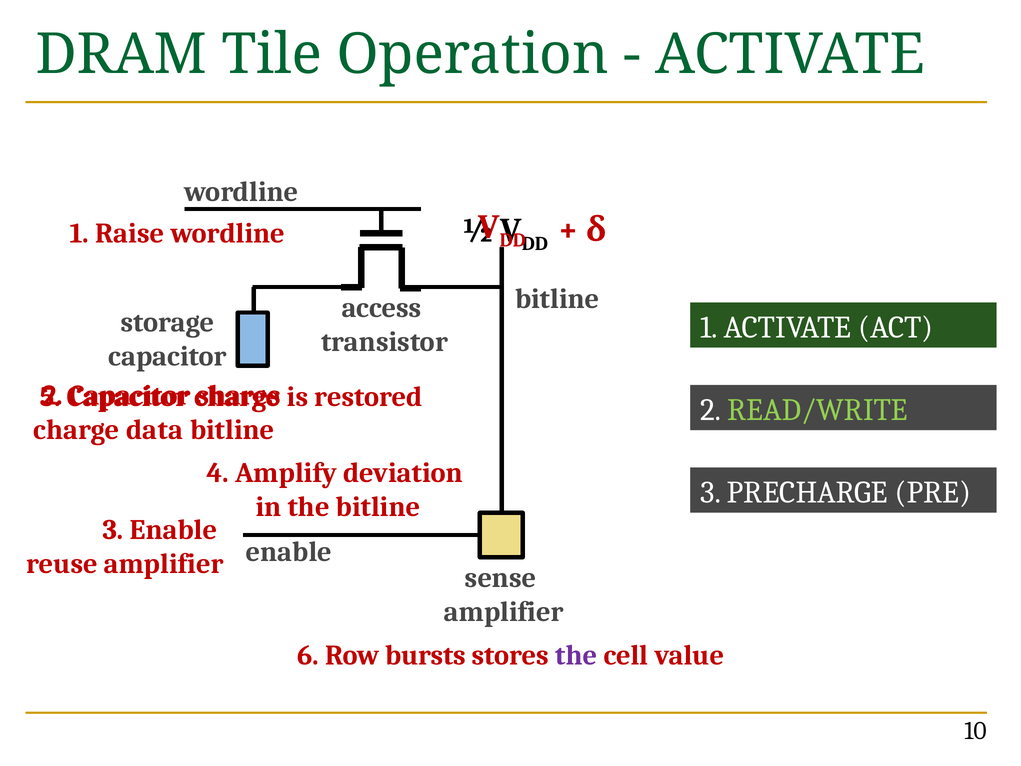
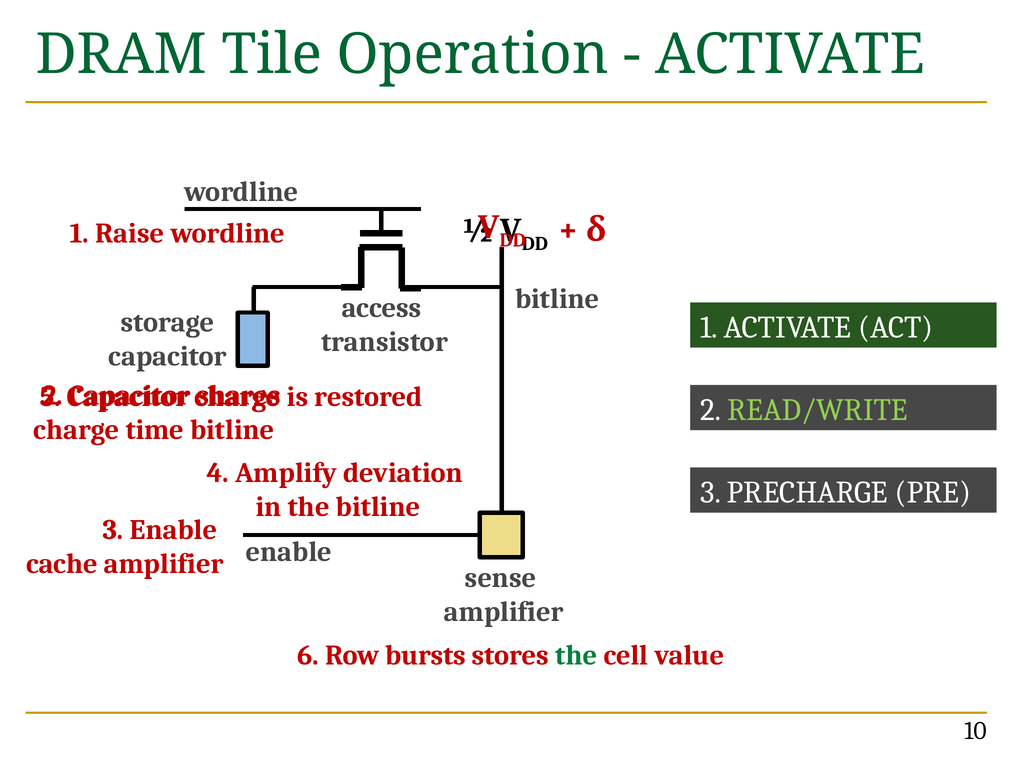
data: data -> time (155, 430)
reuse: reuse -> cache (62, 564)
the colour: purple -> green (576, 655)
